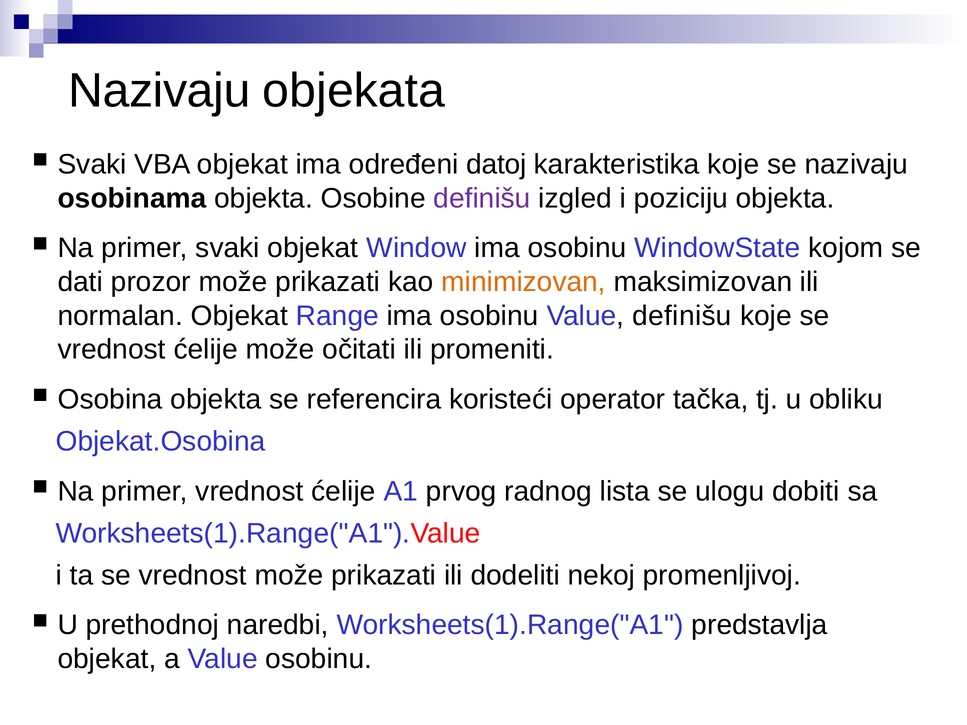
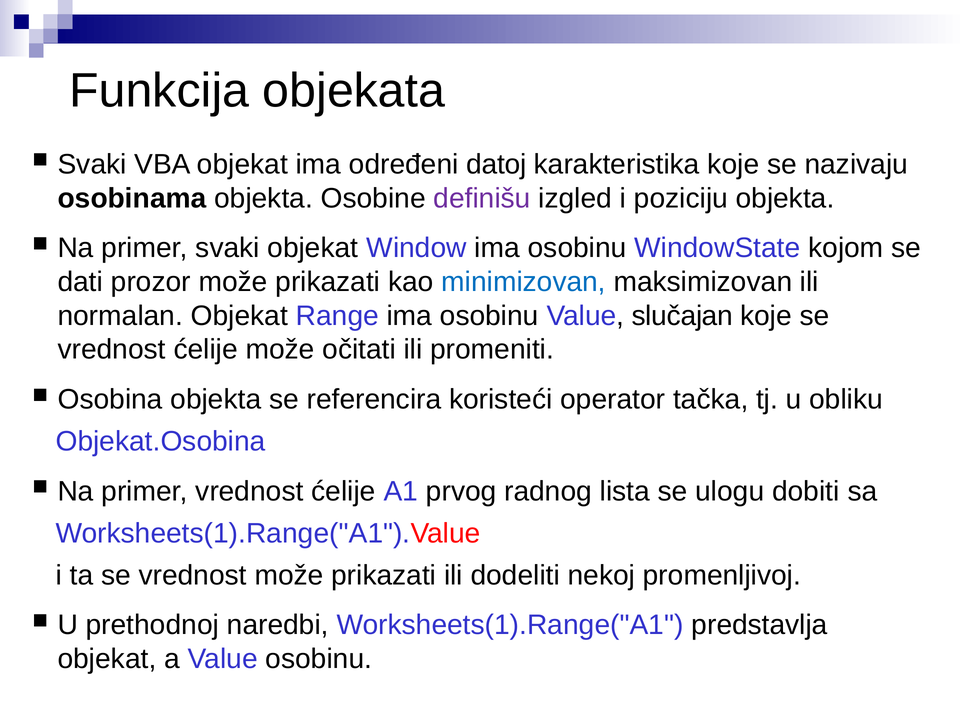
Nazivaju: Nazivaju -> Funkcija (159, 91)
minimizovan colour: orange -> blue (524, 282)
Value definišu: definišu -> slučajan (682, 316)
